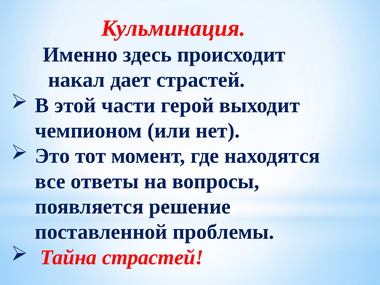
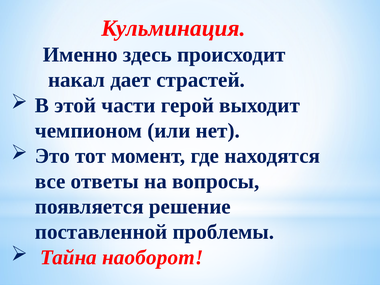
Тайна страстей: страстей -> наоборот (153, 257)
